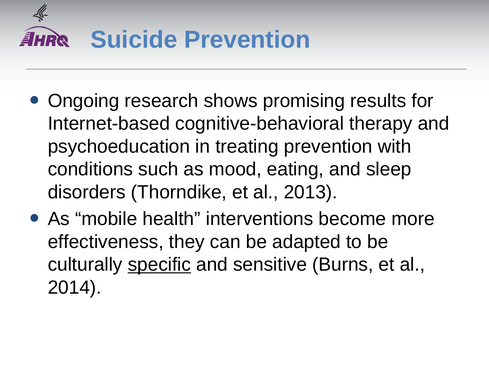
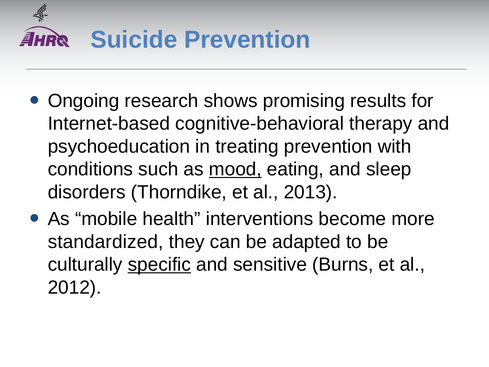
mood underline: none -> present (235, 169)
effectiveness: effectiveness -> standardized (106, 242)
2014: 2014 -> 2012 (75, 287)
